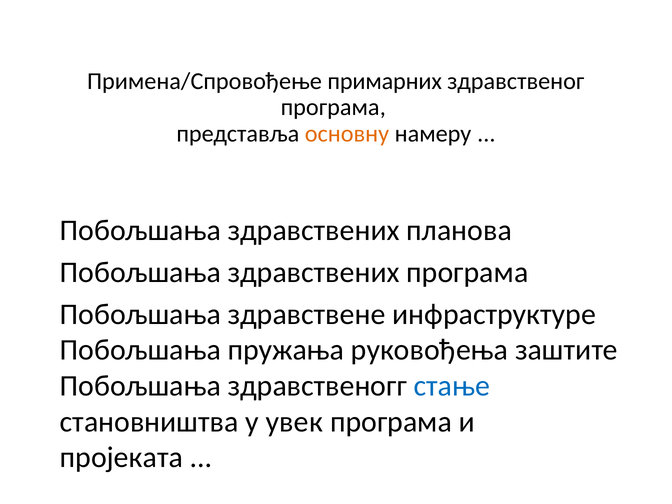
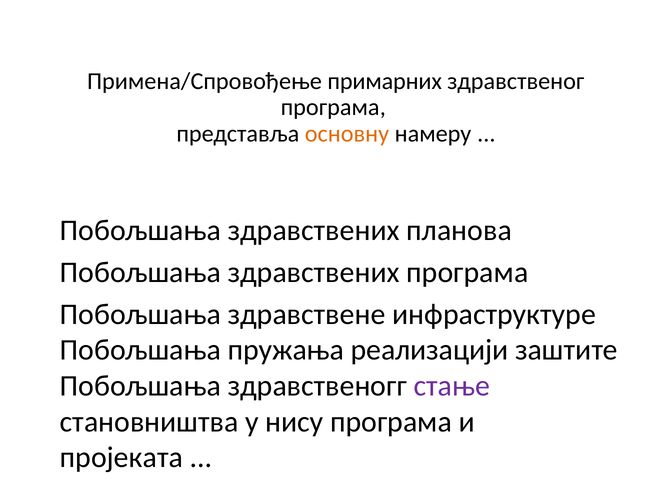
руковођења: руковођења -> реализацији (430, 350)
стање colour: blue -> purple (452, 386)
увек: увек -> нису (294, 422)
